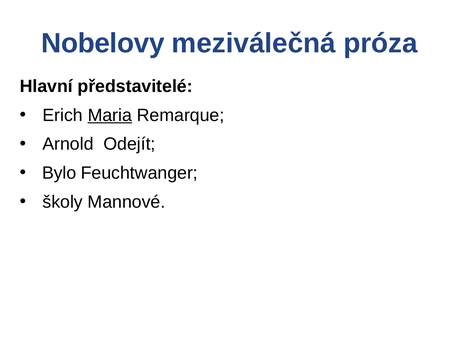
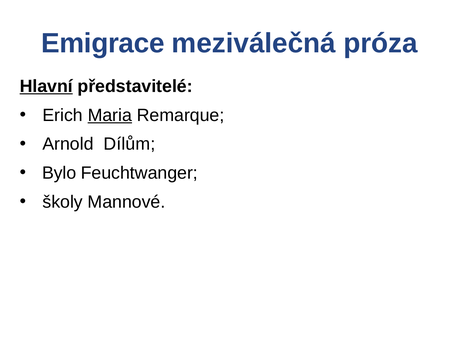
Nobelovy: Nobelovy -> Emigrace (103, 43)
Hlavní underline: none -> present (46, 86)
Odejít: Odejít -> Dílům (129, 144)
